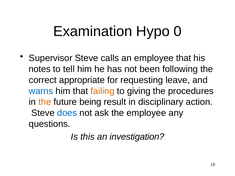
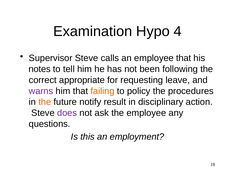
0: 0 -> 4 (178, 31)
warns colour: blue -> purple (41, 91)
giving: giving -> policy (139, 91)
being: being -> notify (90, 102)
does colour: blue -> purple (67, 113)
investigation: investigation -> employment (137, 137)
